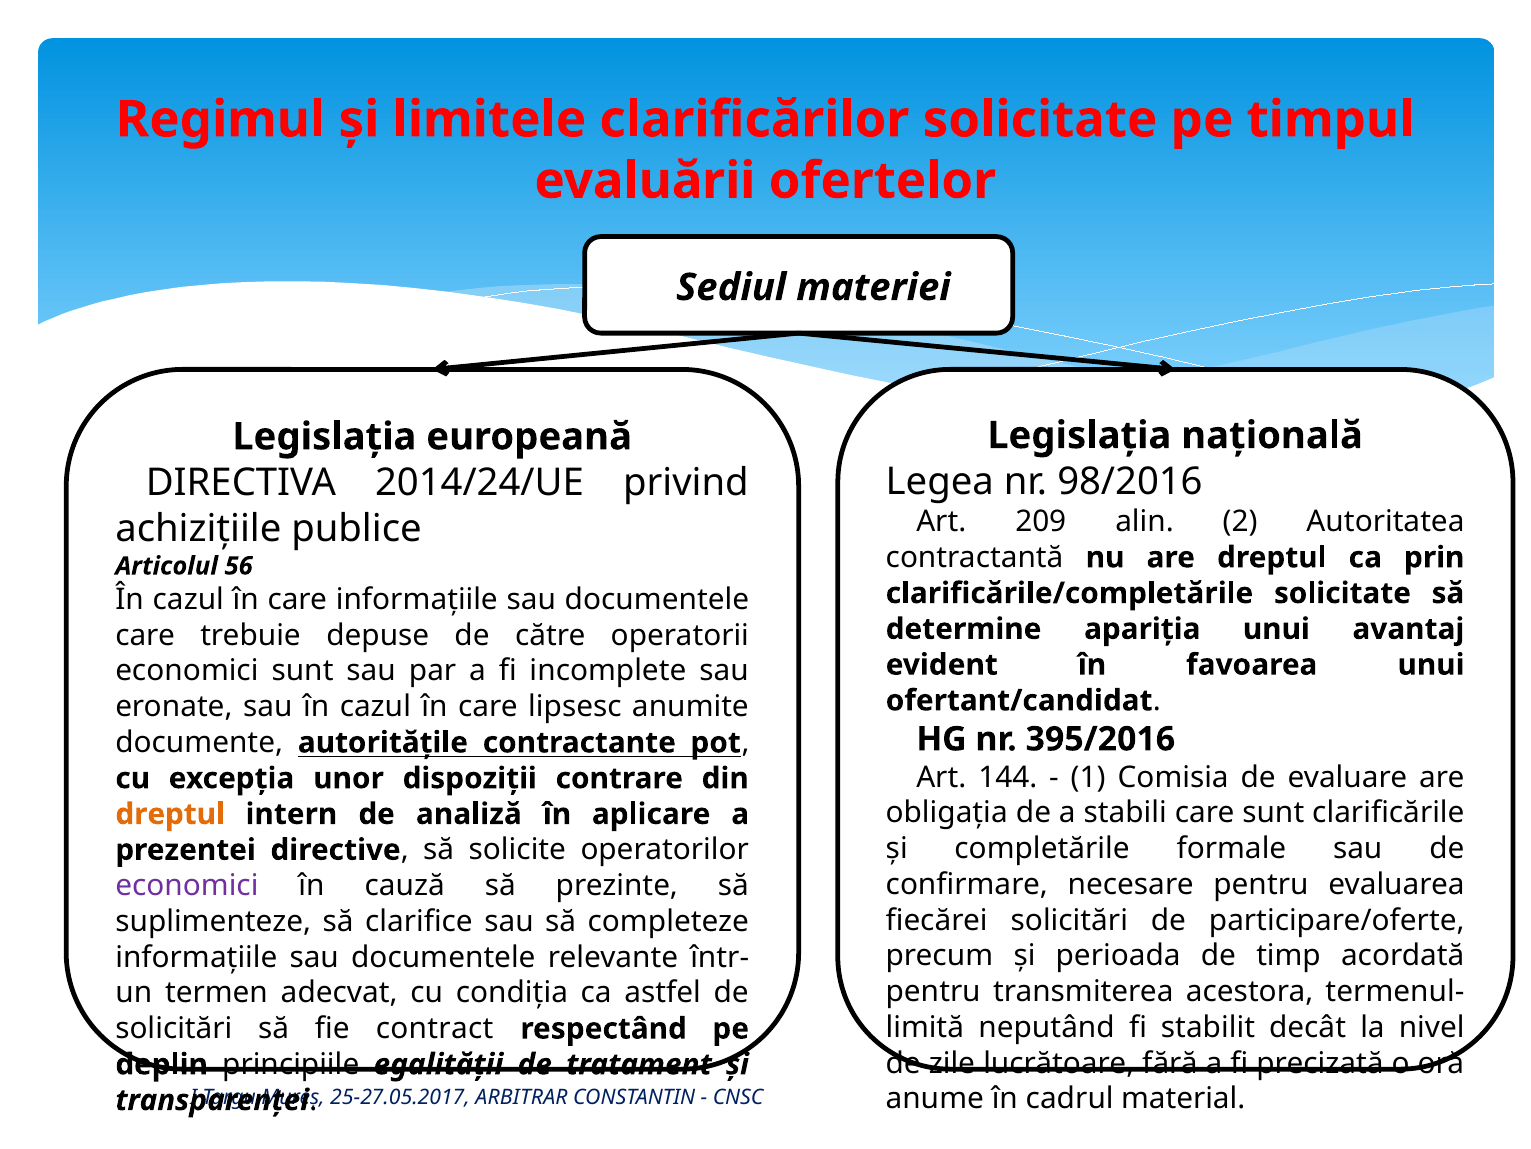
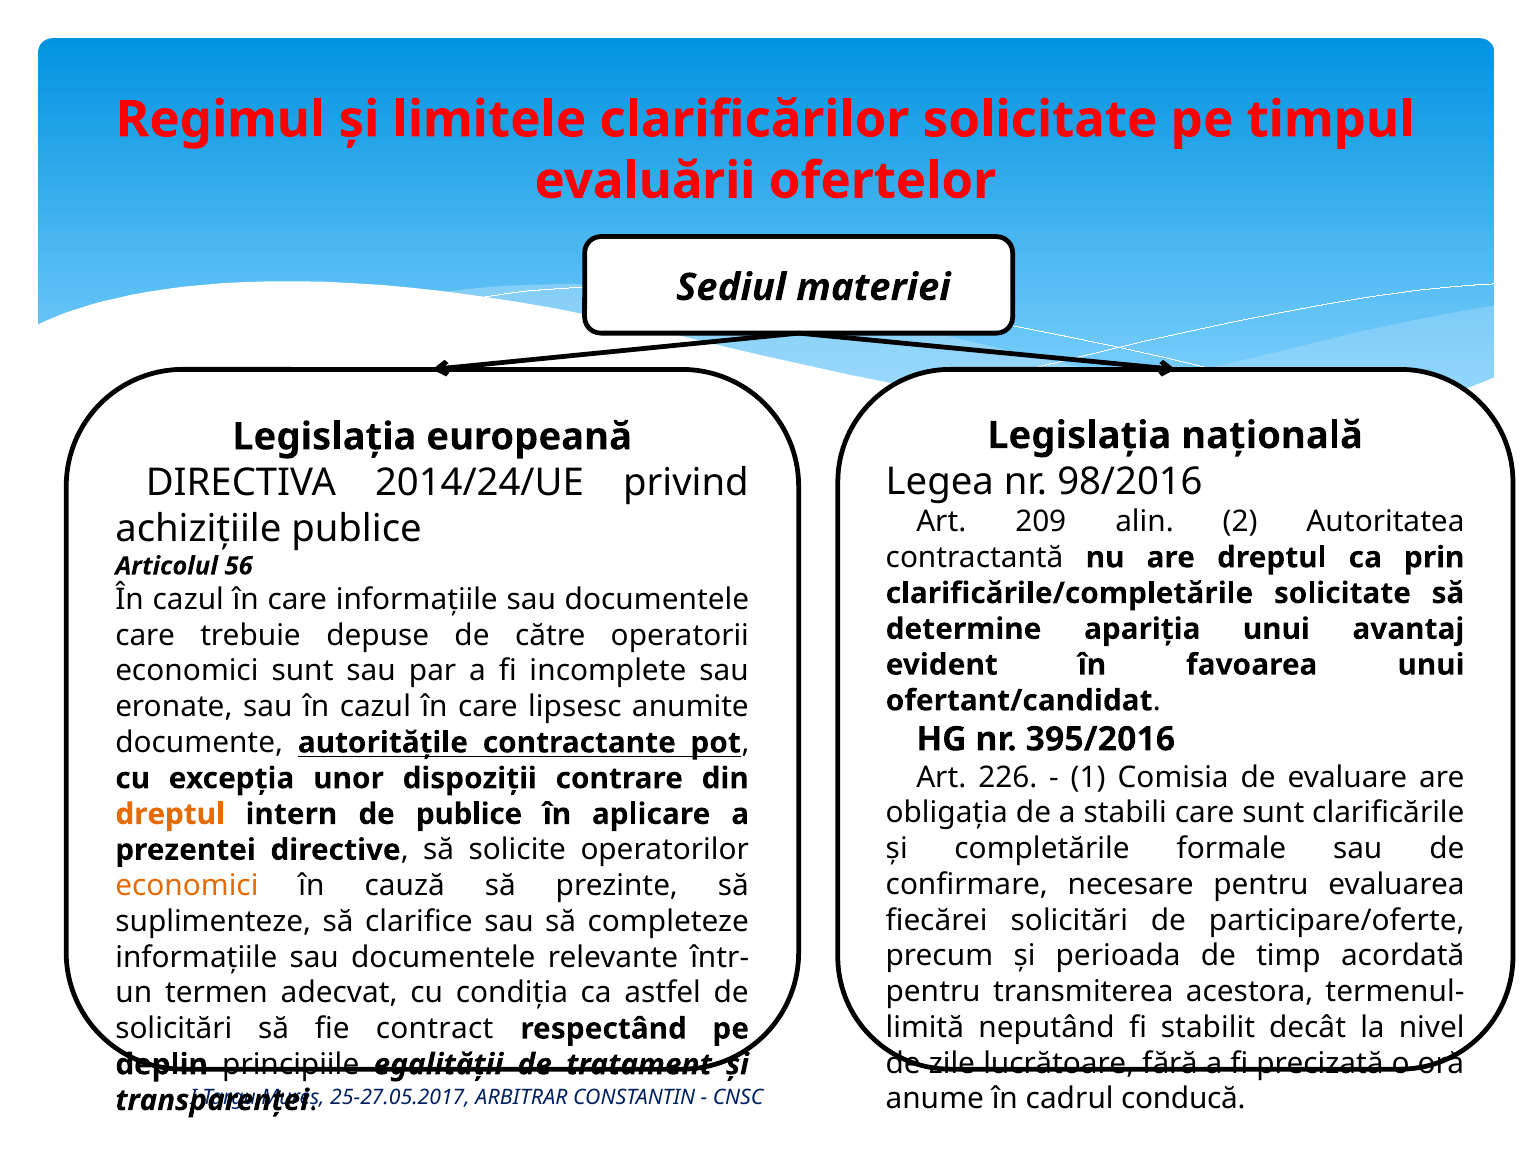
144: 144 -> 226 (1008, 777)
de analiză: analiză -> publice (469, 814)
economici colour: purple -> orange (187, 885)
material: material -> conducă (1183, 1098)
